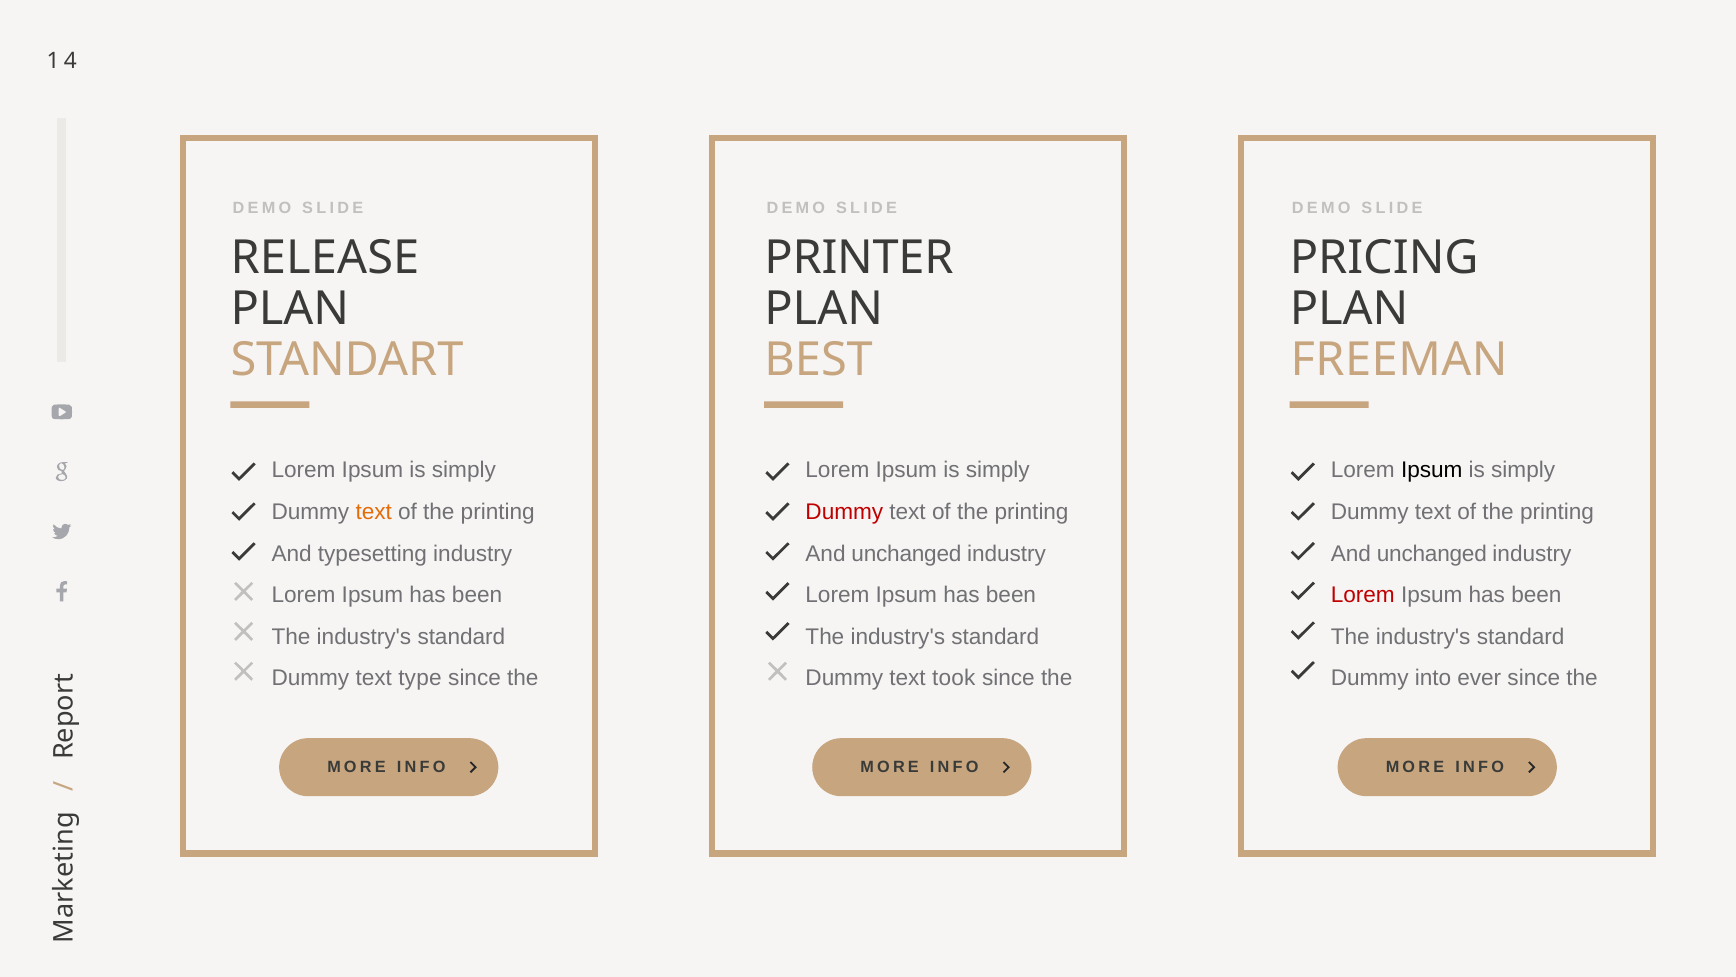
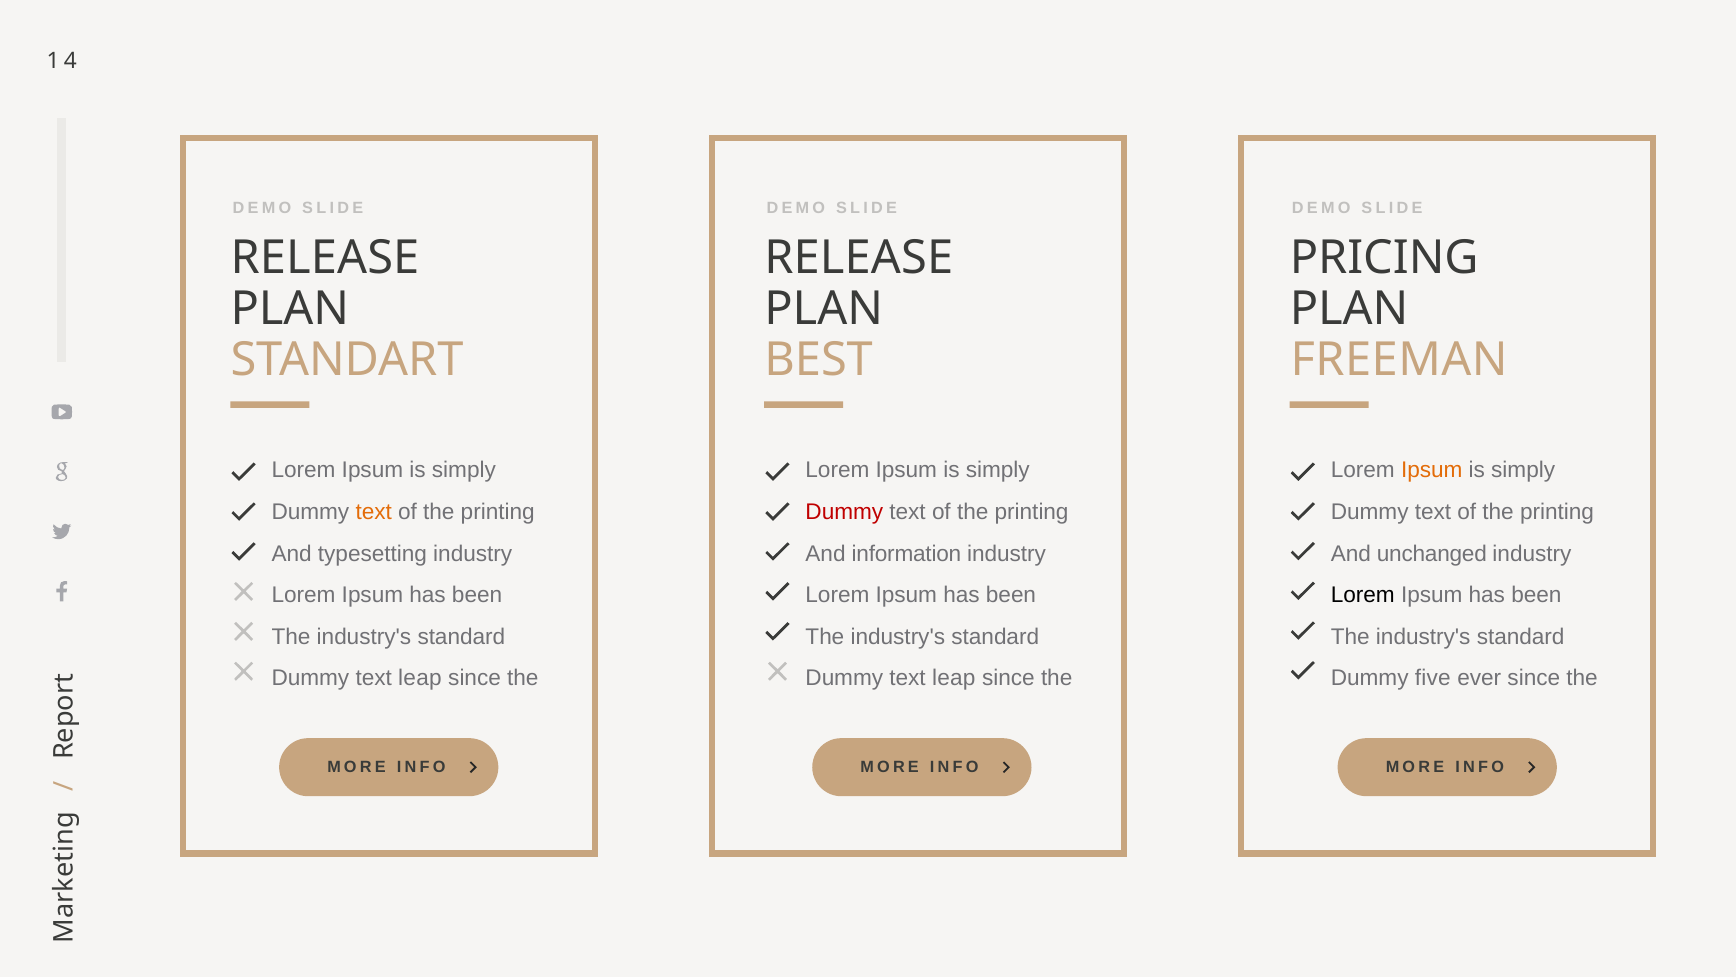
PRINTER: PRINTER -> RELEASE (859, 258)
Ipsum colour: black -> orange (1432, 470)
unchanged: unchanged -> information (906, 553)
Lorem colour: red -> black (1363, 595)
type: type -> leap (420, 678)
took: took -> leap (954, 678)
into: into -> five (1433, 678)
